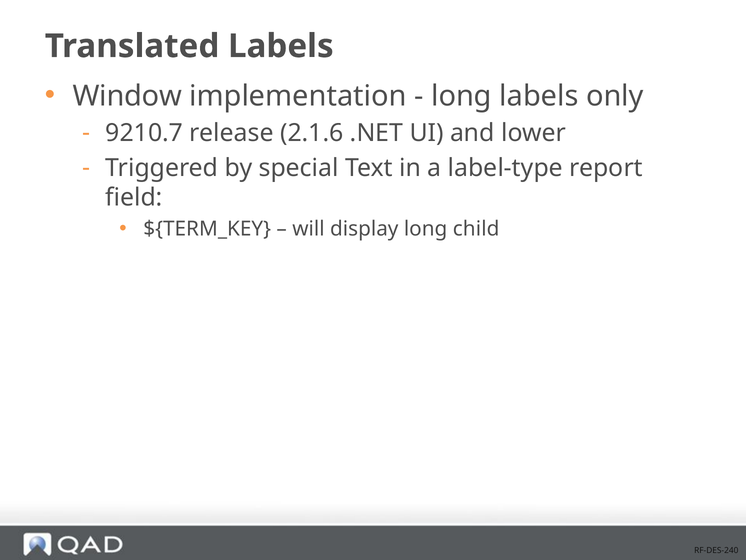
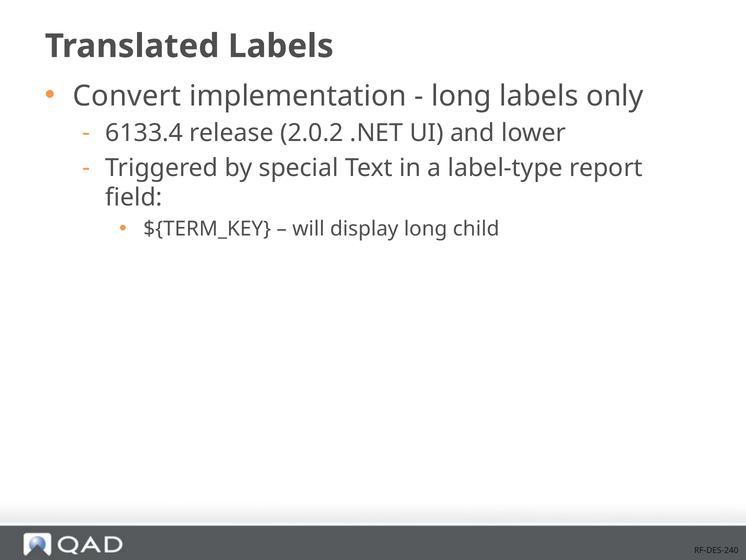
Window: Window -> Convert (127, 96)
9210.7: 9210.7 -> 6133.4 (144, 133)
2.1.6: 2.1.6 -> 2.0.2 (312, 133)
